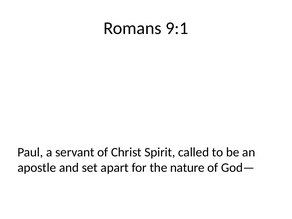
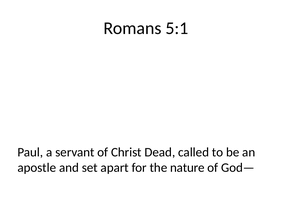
9:1: 9:1 -> 5:1 (177, 28)
Spirit: Spirit -> Dead (160, 152)
